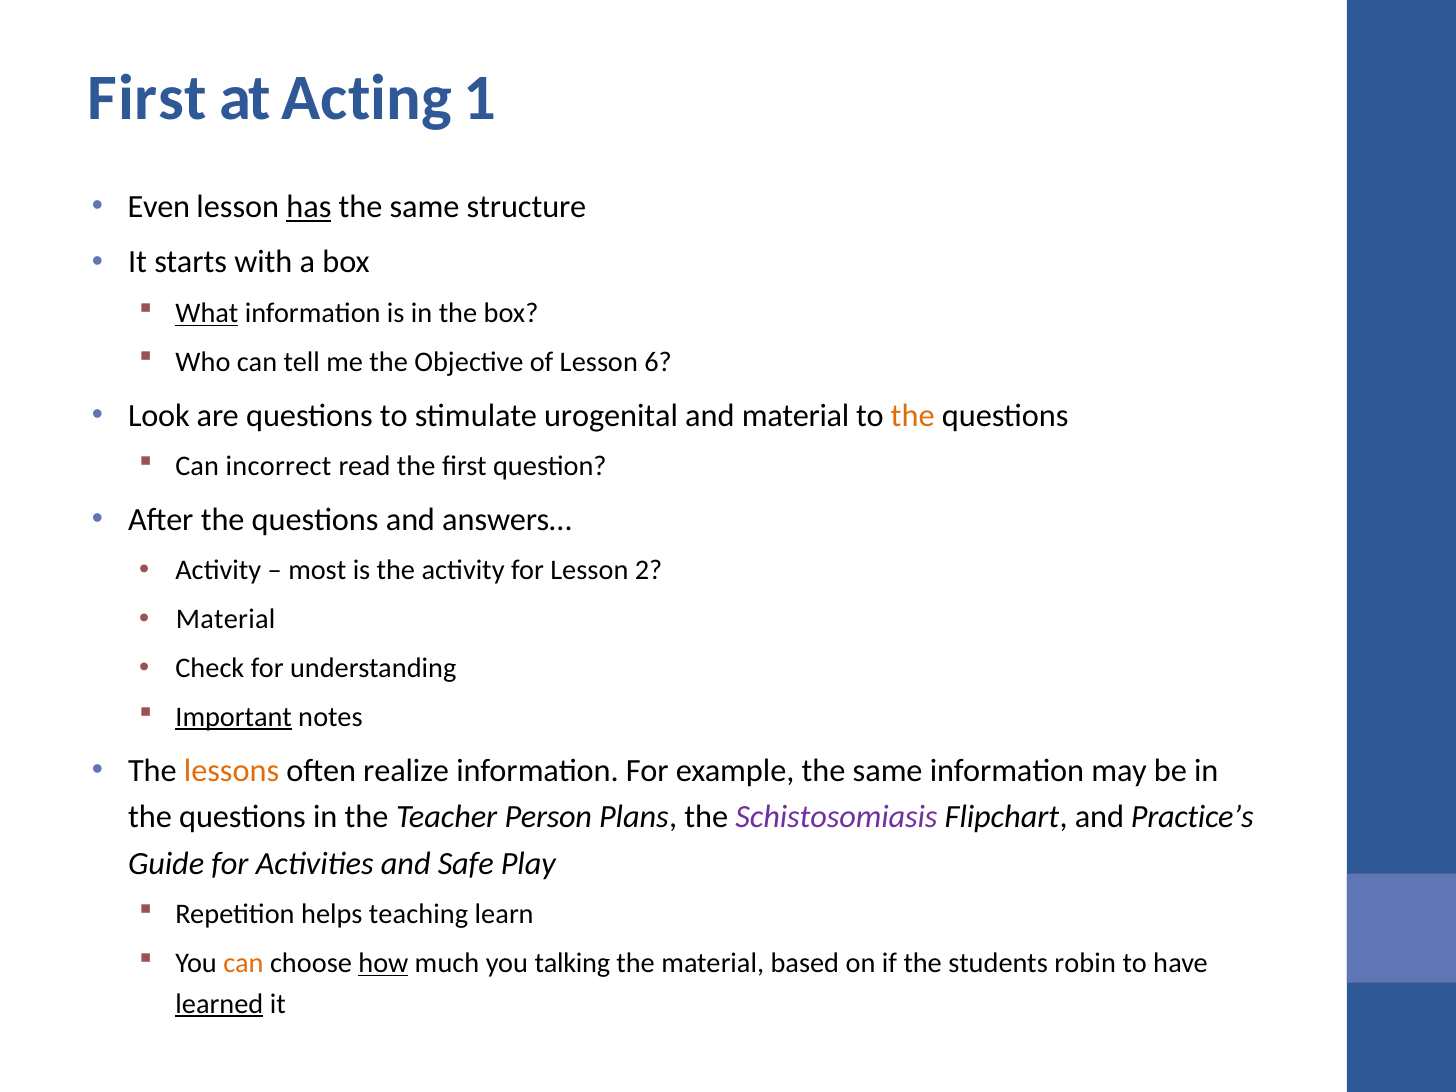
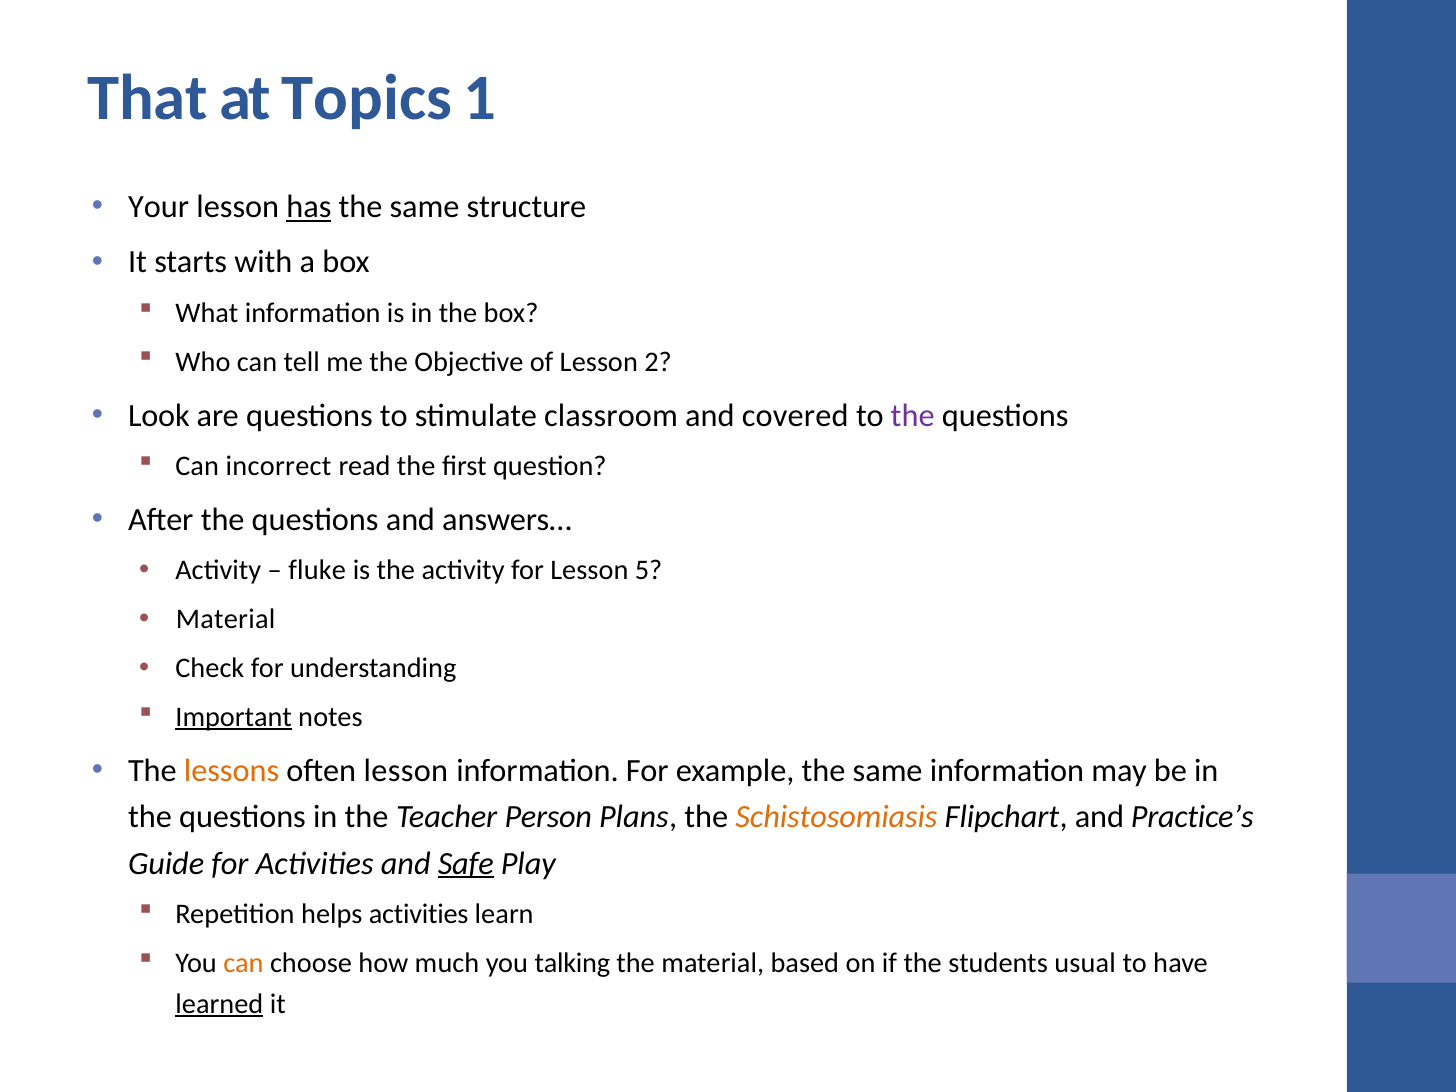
First: First -> That (148, 98)
Acting: Acting -> Topics (367, 98)
Even: Even -> Your (159, 207)
What underline: present -> none (207, 313)
6: 6 -> 2 (658, 362)
urogenital: urogenital -> classroom (611, 415)
and material: material -> covered (795, 415)
the colour: orange -> purple (913, 415)
most: most -> fluke (317, 571)
2: 2 -> 5 (649, 571)
often realize: realize -> lesson (406, 770)
Schistosomiasis colour: purple -> orange (836, 817)
Safe underline: none -> present (466, 864)
helps teaching: teaching -> activities (419, 914)
how underline: present -> none (383, 963)
robin: robin -> usual (1085, 963)
